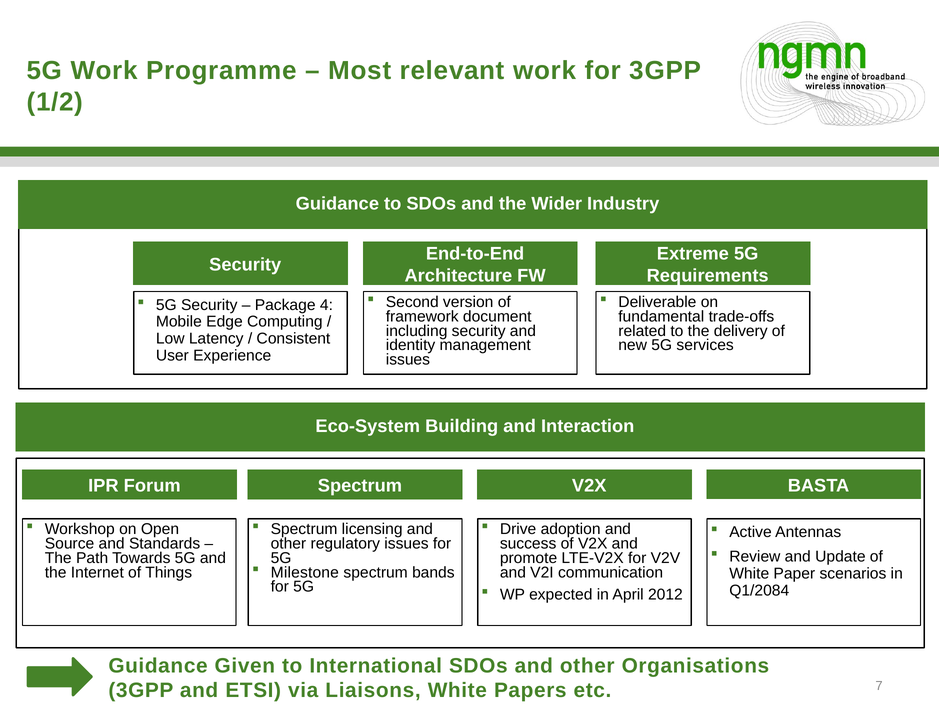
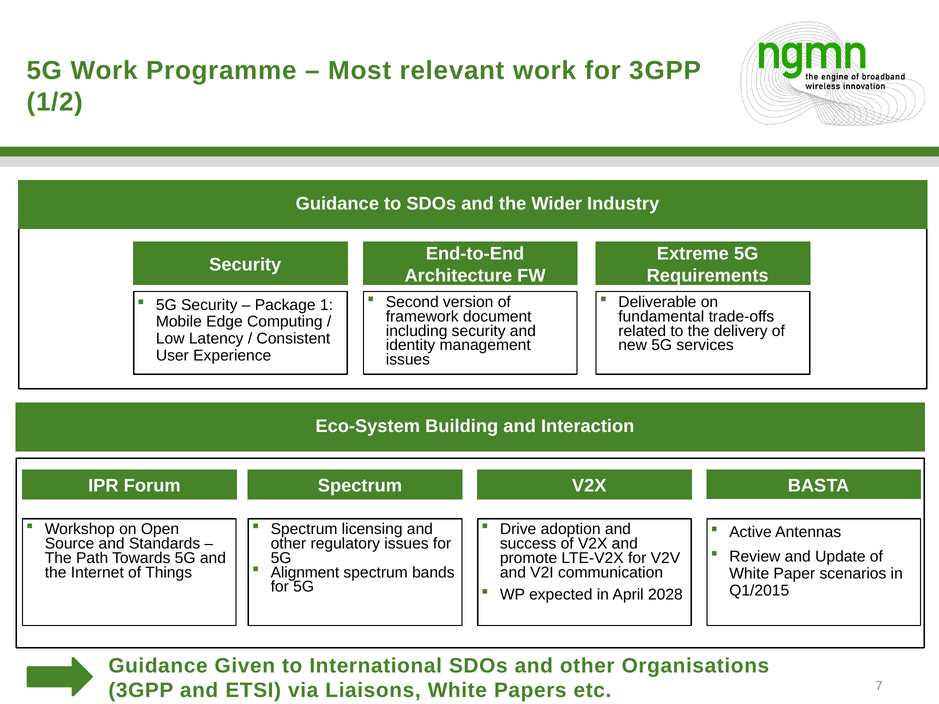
4: 4 -> 1 (326, 305)
Milestone: Milestone -> Alignment (305, 573)
Q1/2084: Q1/2084 -> Q1/2015 (759, 591)
2012: 2012 -> 2028 (665, 595)
